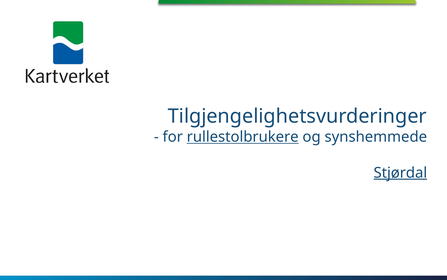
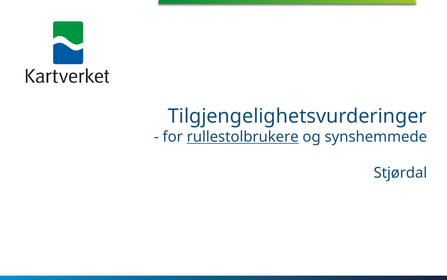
Stjørdal underline: present -> none (400, 172)
